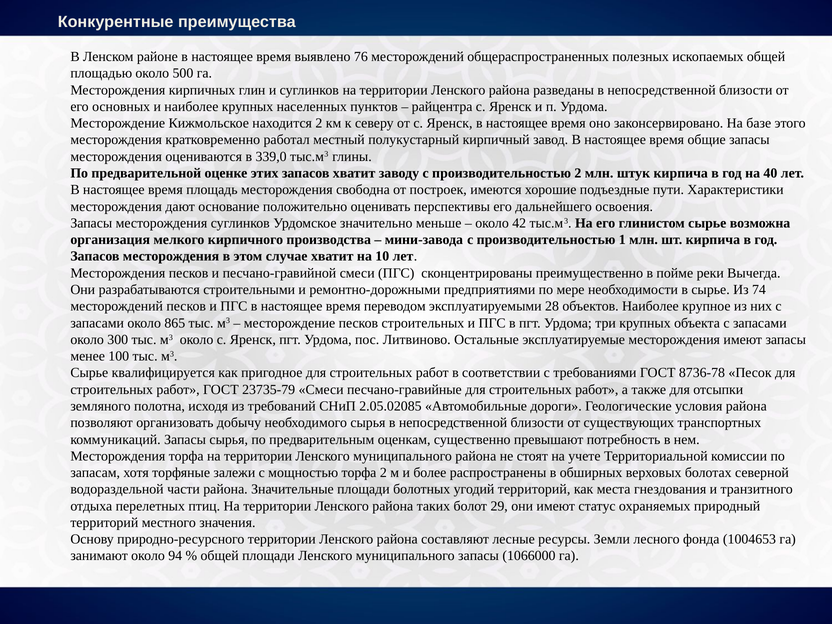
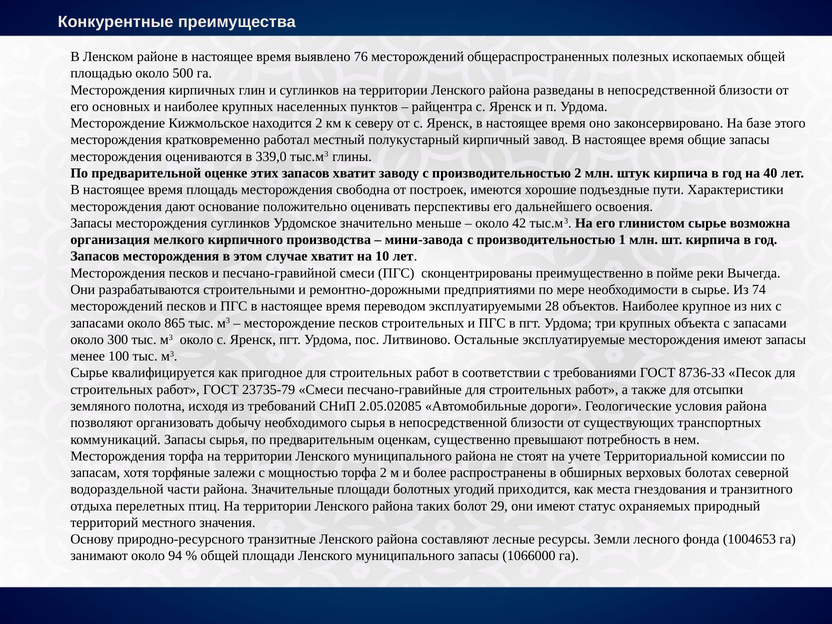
8736-78: 8736-78 -> 8736-33 (702, 373)
угодий территорий: территорий -> приходится (534, 489)
природно-ресурсного территории: территории -> транзитные (282, 539)
